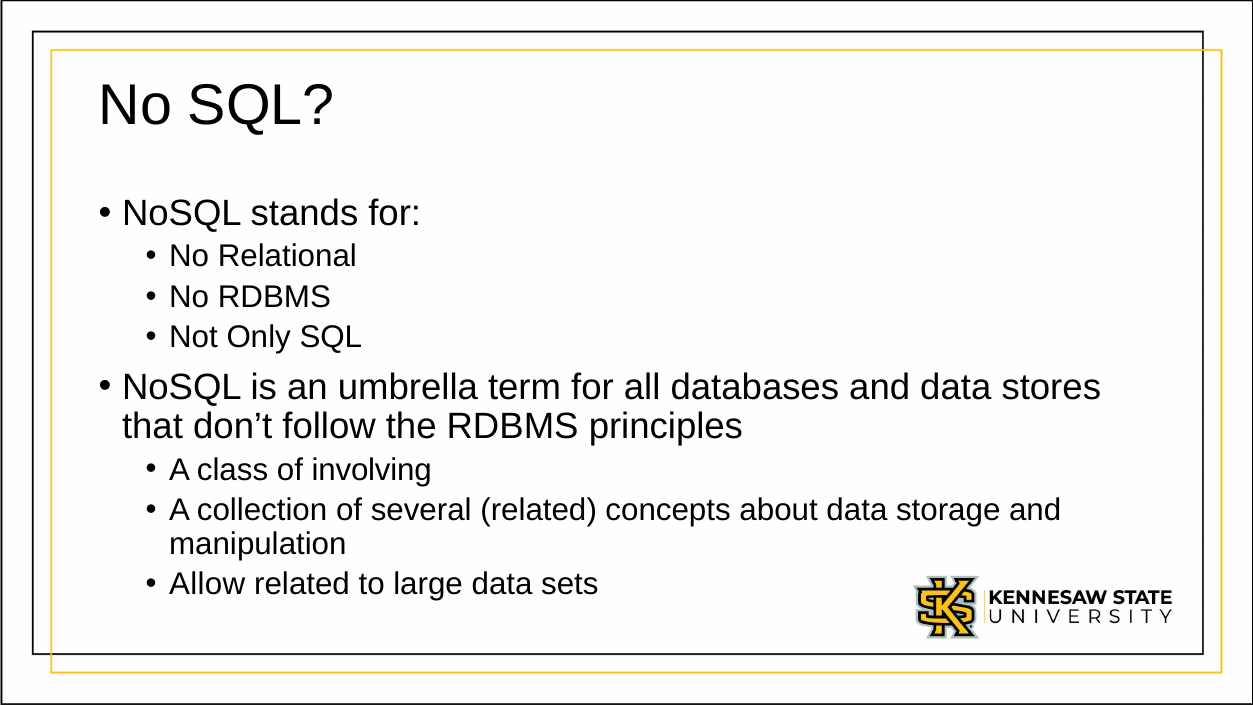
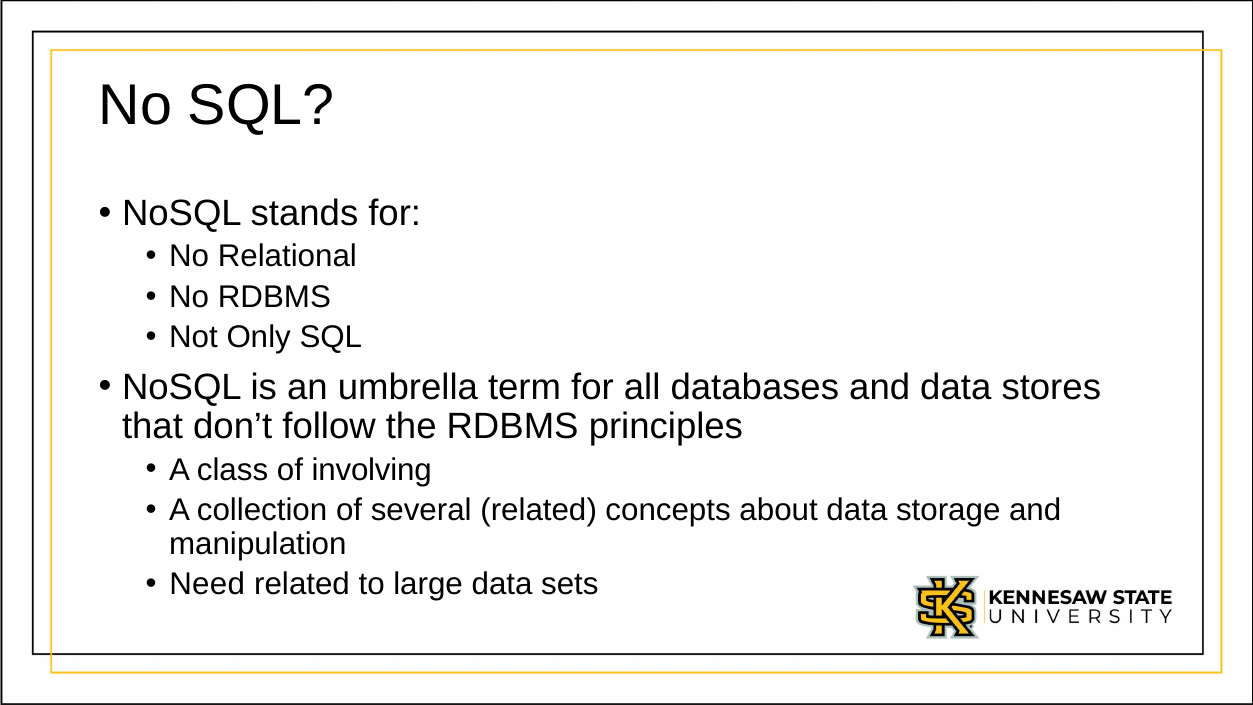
Allow: Allow -> Need (207, 584)
